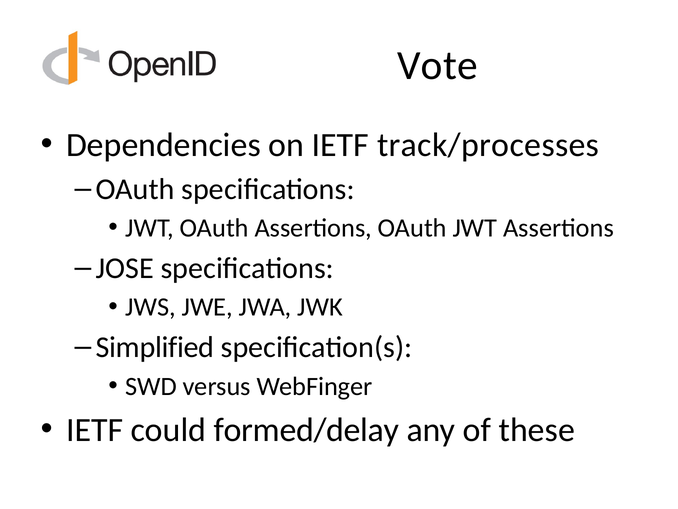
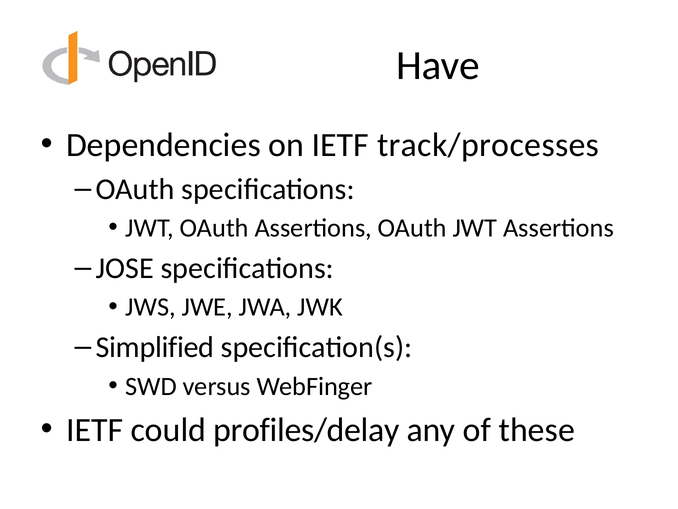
Vote: Vote -> Have (438, 66)
formed/delay: formed/delay -> profiles/delay (307, 429)
